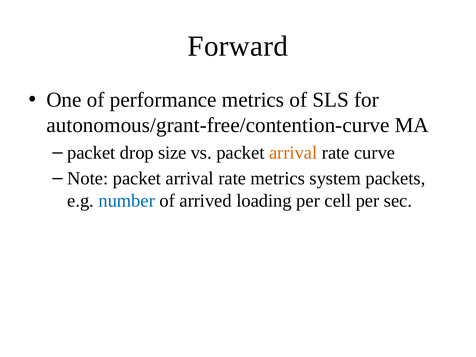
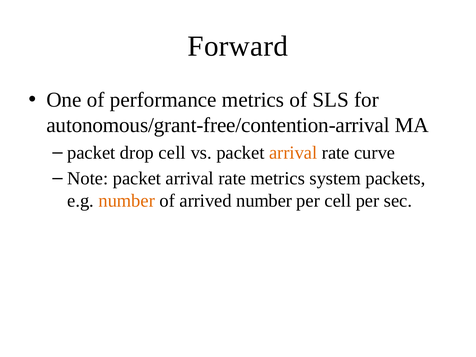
autonomous/grant-free/contention-curve: autonomous/grant-free/contention-curve -> autonomous/grant-free/contention-arrival (218, 125)
drop size: size -> cell (172, 153)
number colour: blue -> orange (127, 201)
arrived loading: loading -> number (264, 201)
